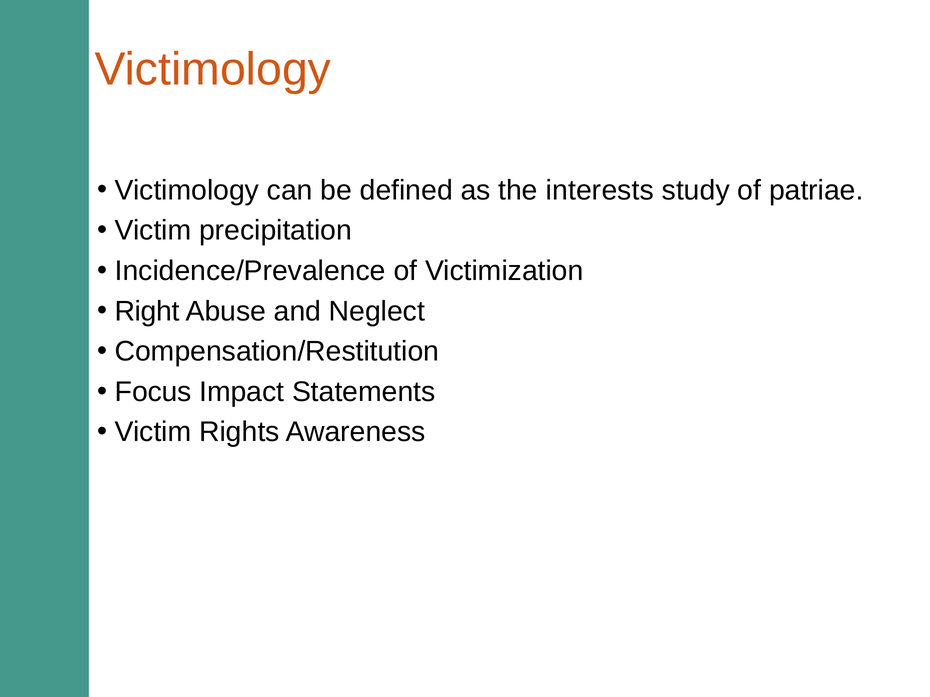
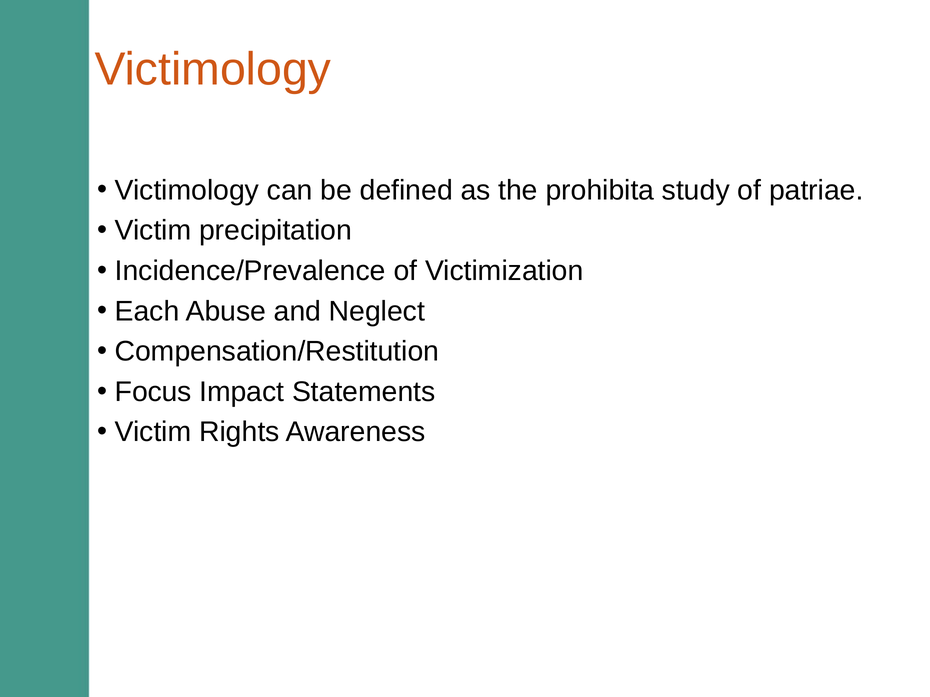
interests: interests -> prohibita (600, 190)
Right: Right -> Each (147, 311)
